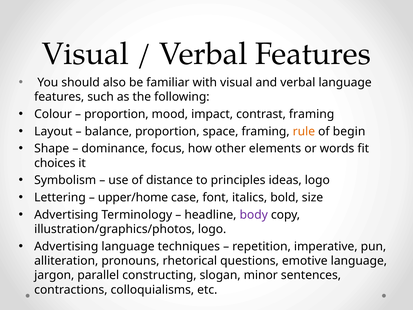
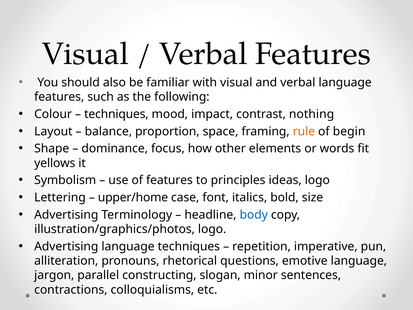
proportion: proportion -> techniques (116, 114)
contrast framing: framing -> nothing (312, 114)
choices: choices -> yellows (55, 163)
of distance: distance -> features (169, 180)
body colour: purple -> blue (254, 215)
